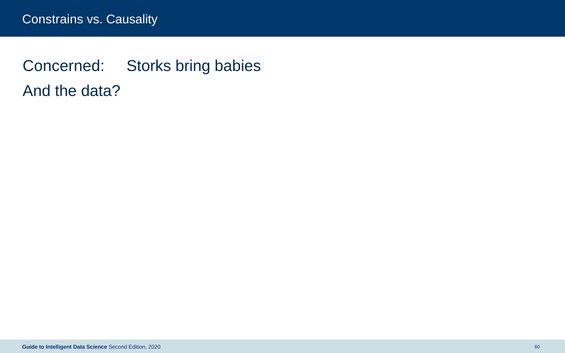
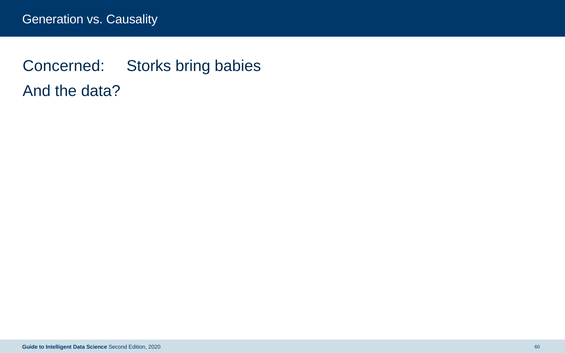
Constrains: Constrains -> Generation (53, 19)
